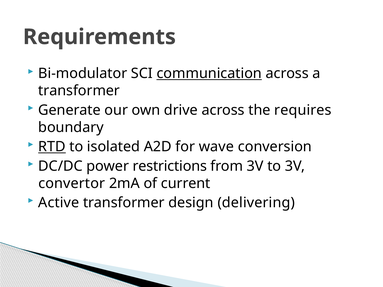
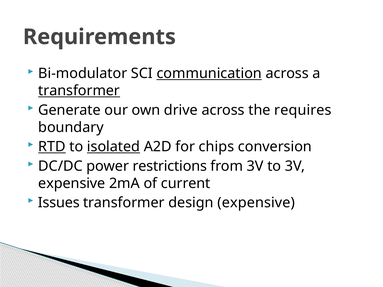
transformer underline: none -> present (79, 91)
isolated underline: none -> present (114, 147)
wave: wave -> chips (216, 147)
convertor: convertor -> expensive (72, 183)
Active: Active -> Issues (59, 203)
design delivering: delivering -> expensive (256, 203)
